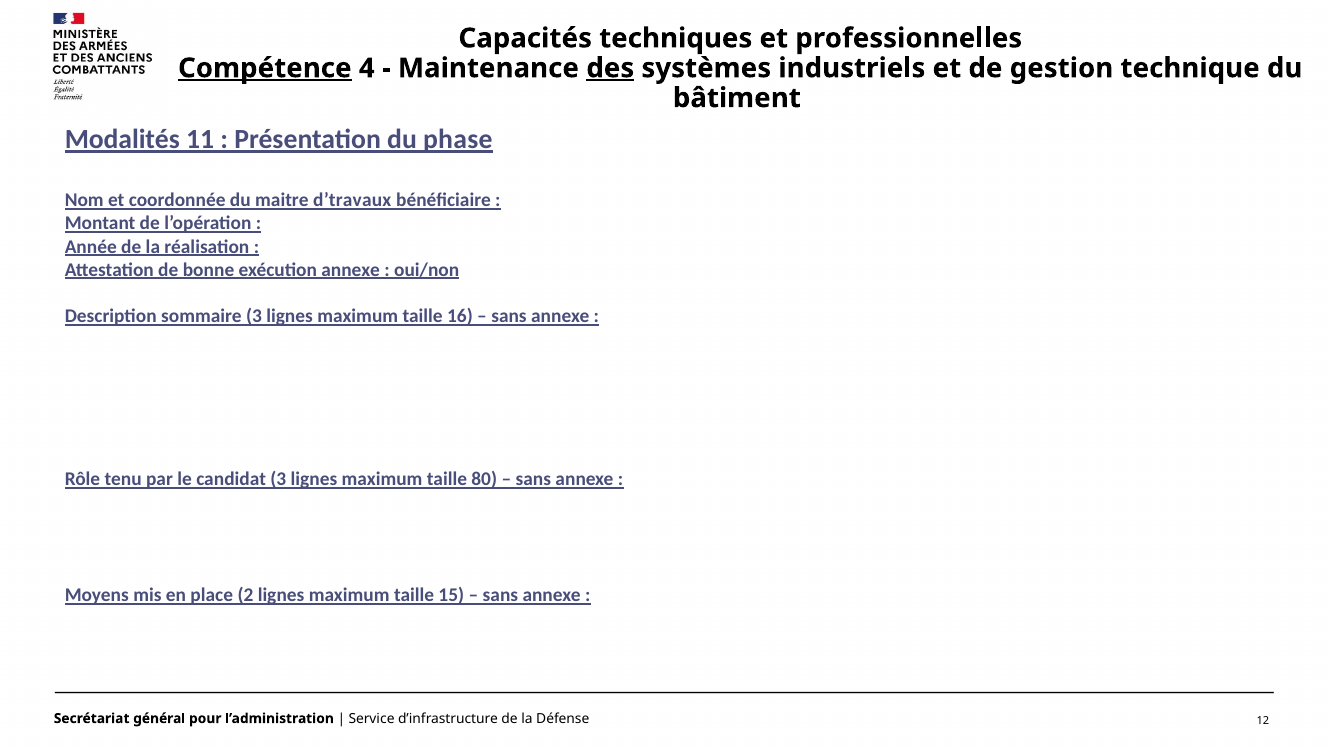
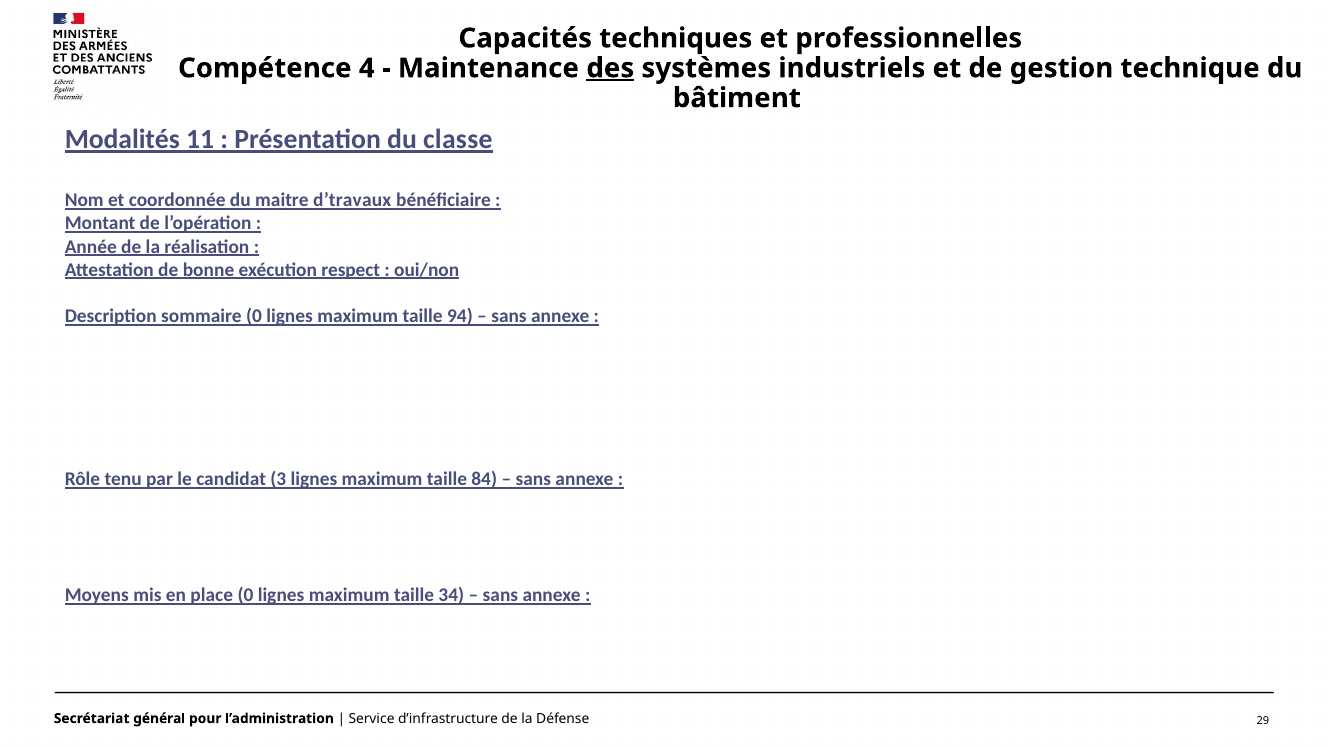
Compétence underline: present -> none (265, 68)
phase: phase -> classe (458, 139)
exécution annexe: annexe -> respect (351, 270)
sommaire 3: 3 -> 0 (254, 316)
16: 16 -> 94 (460, 316)
80: 80 -> 84 (484, 479)
place 2: 2 -> 0 (245, 595)
15: 15 -> 34 (451, 595)
12: 12 -> 29 (1263, 721)
